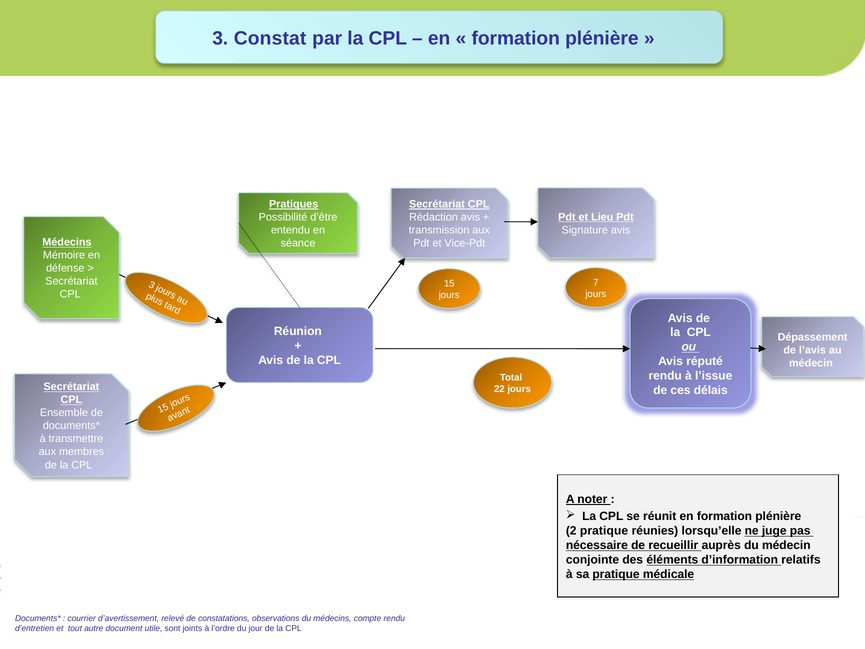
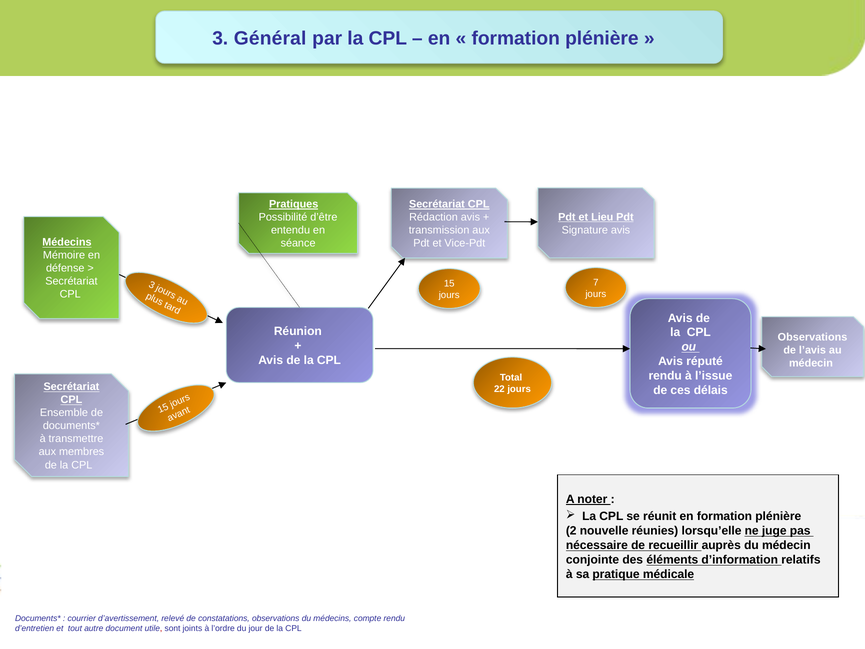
Constat: Constat -> Général (270, 38)
Dépassement: Dépassement -> Observations (813, 337)
2 pratique: pratique -> nouvelle (604, 531)
